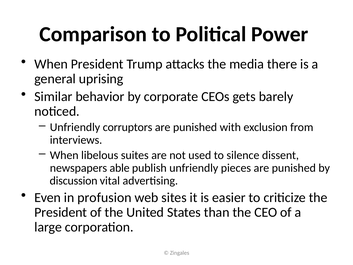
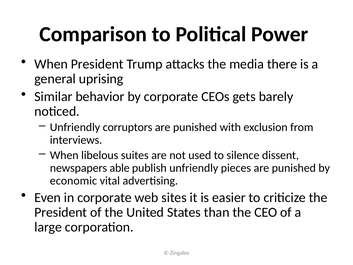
discussion: discussion -> economic (73, 180)
in profusion: profusion -> corporate (105, 197)
